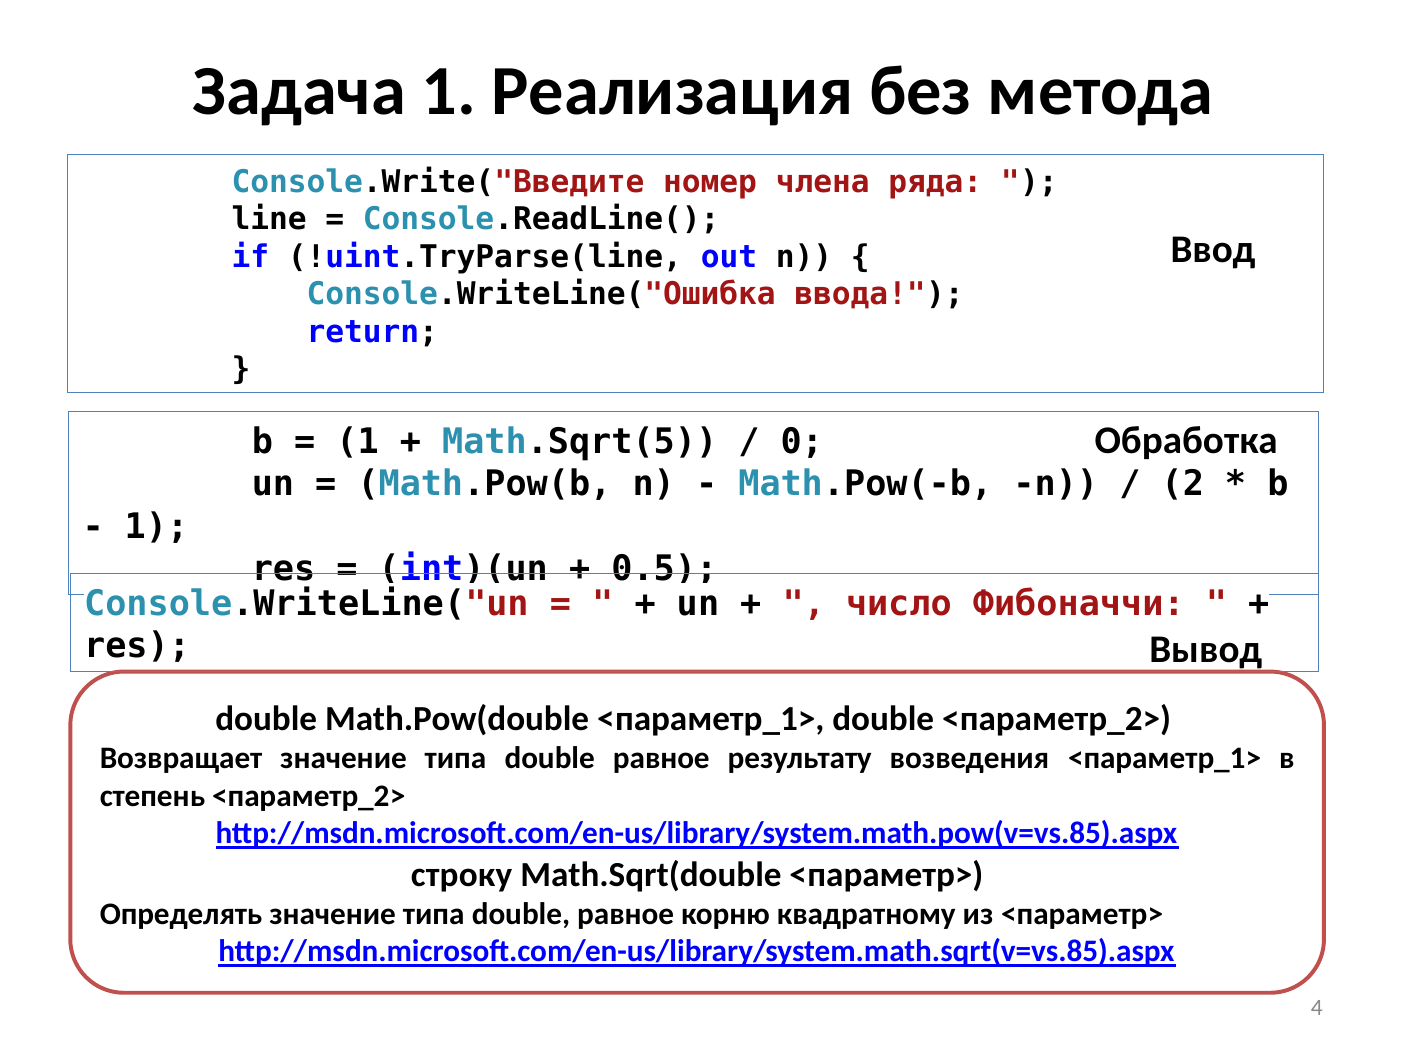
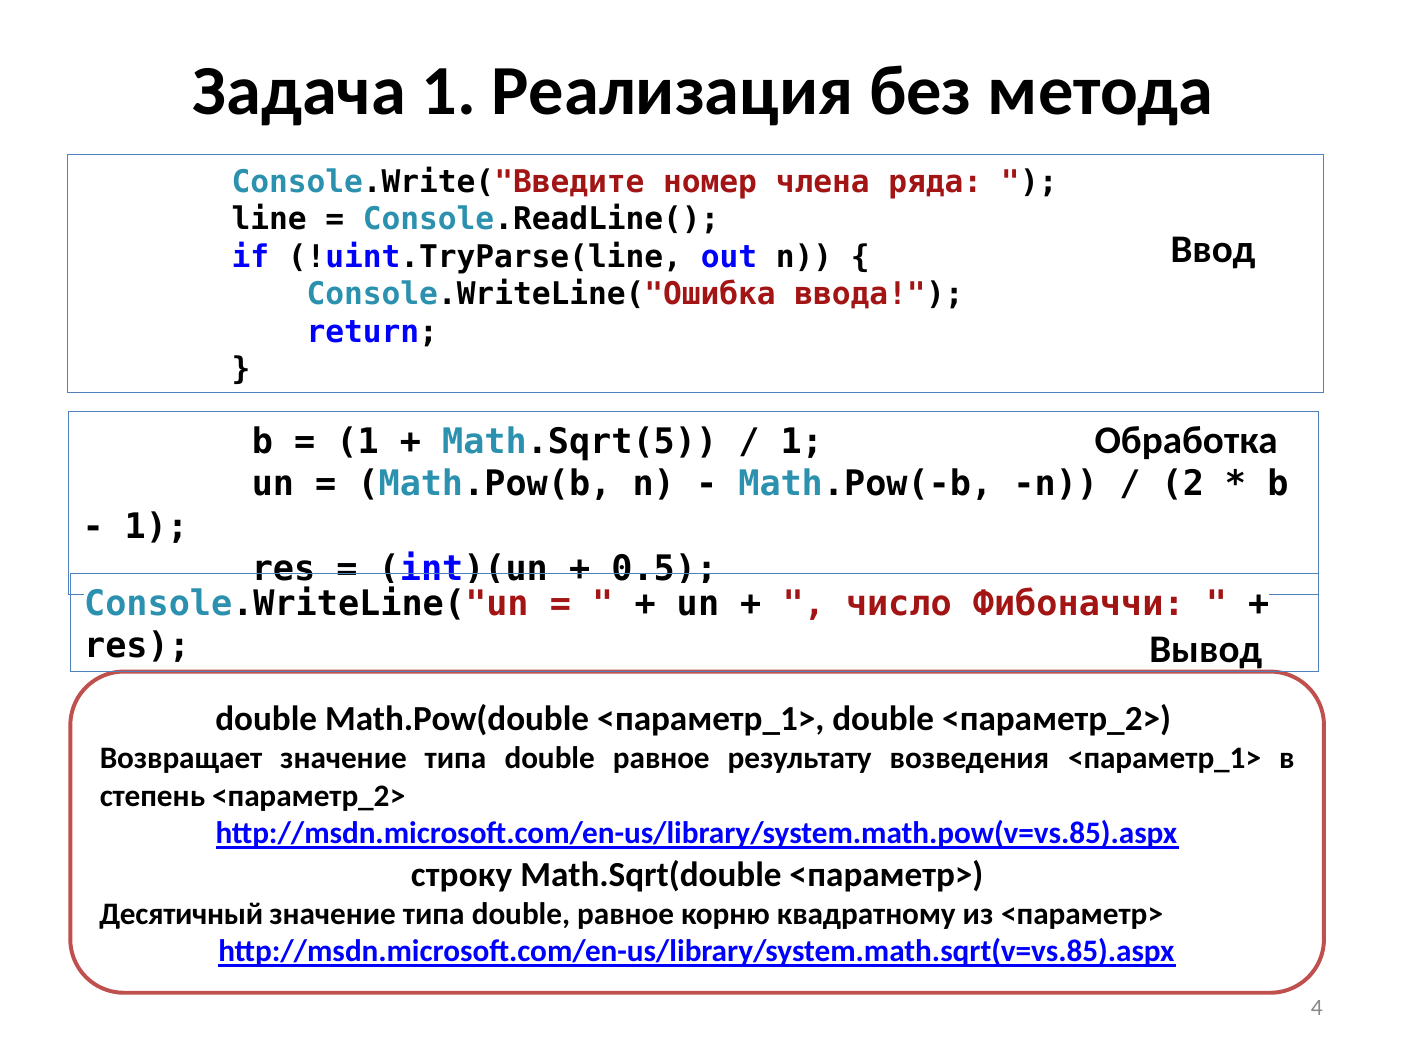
0: 0 -> 1 (802, 442)
Определять: Определять -> Десятичный (181, 914)
